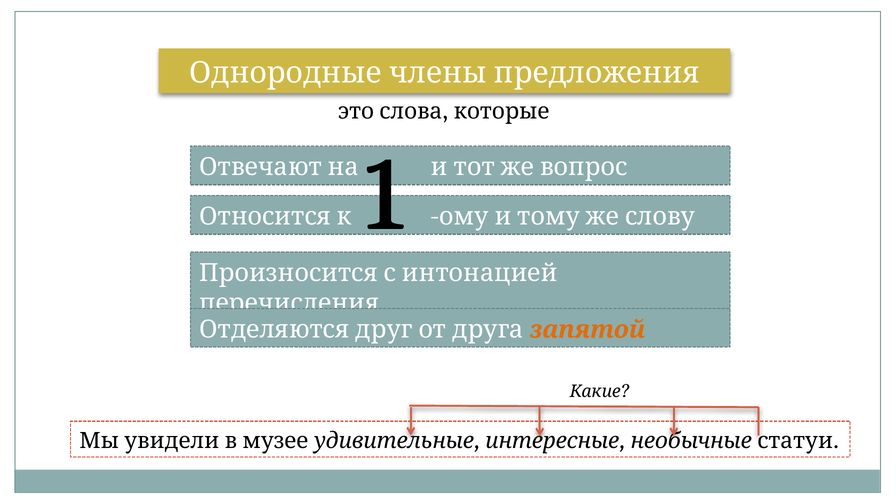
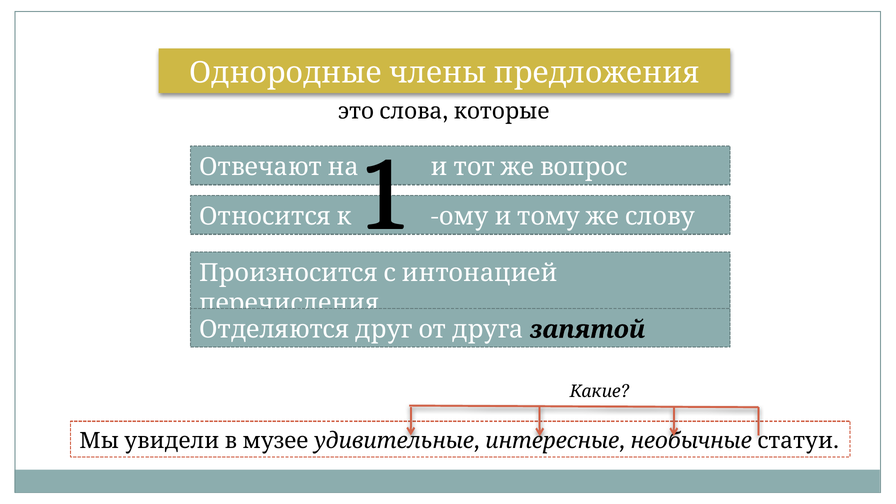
запятой colour: orange -> black (587, 330)
